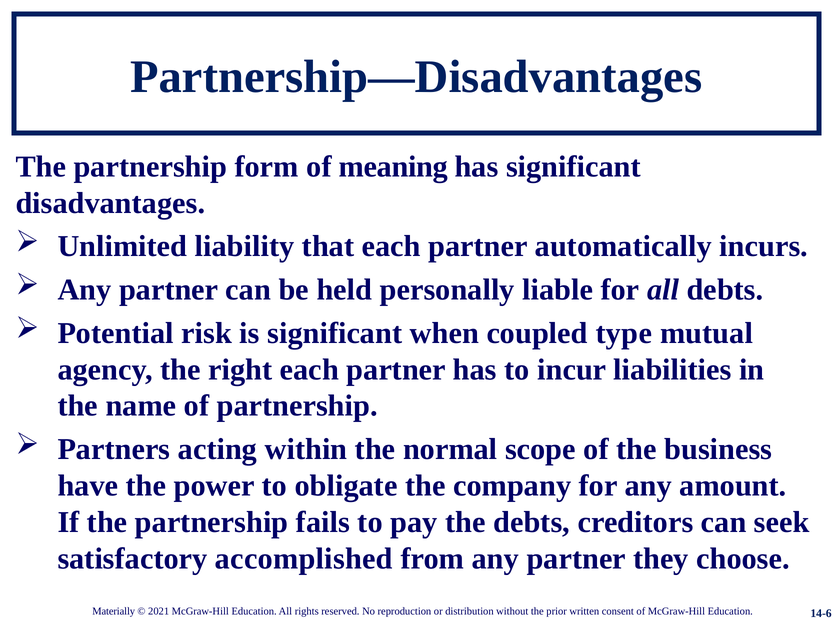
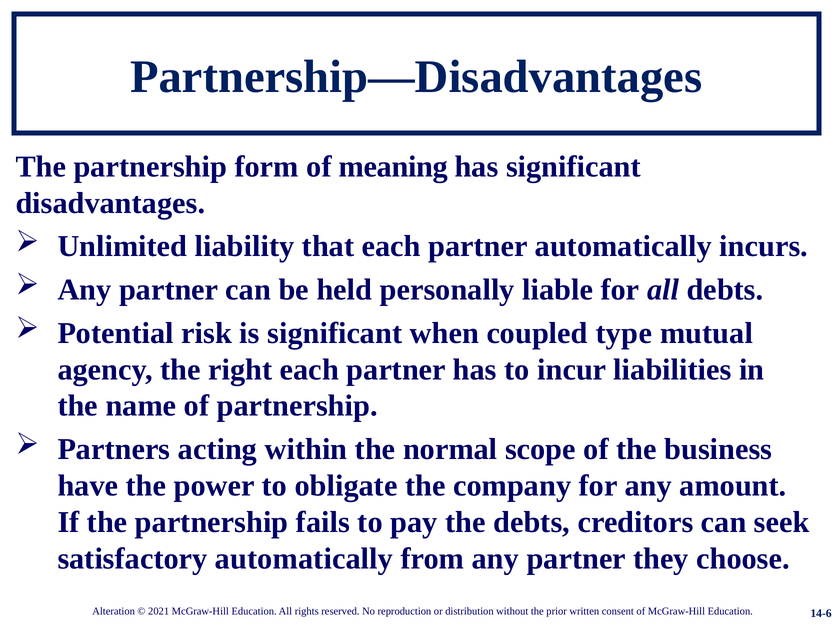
satisfactory accomplished: accomplished -> automatically (304, 559)
Materially: Materially -> Alteration (114, 612)
